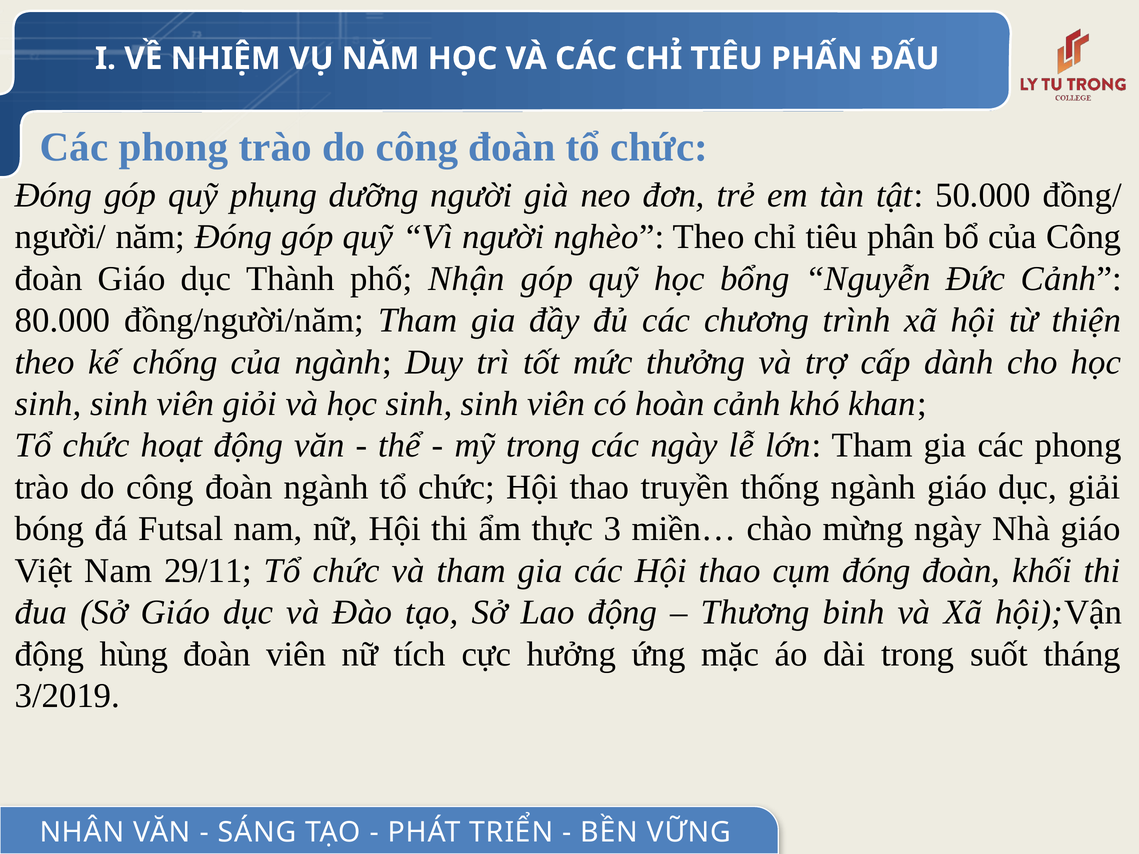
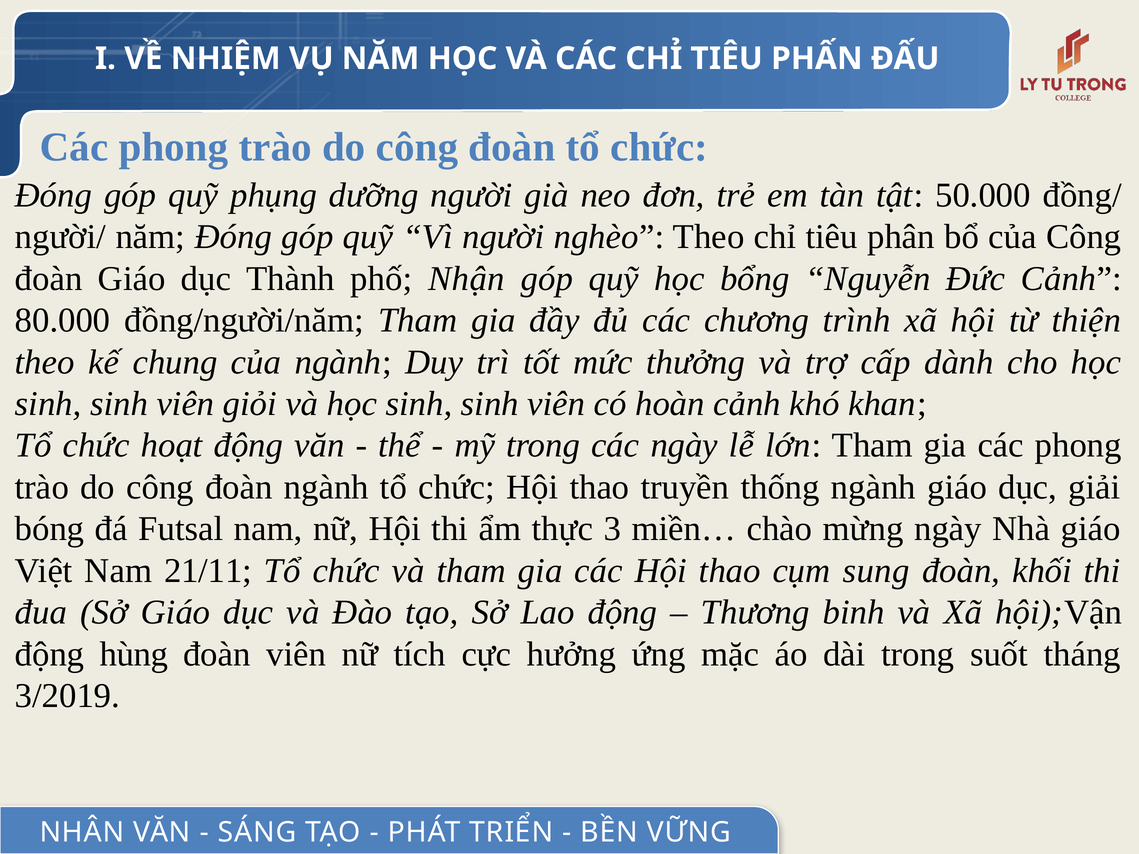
chống: chống -> chung (175, 362)
29/11: 29/11 -> 21/11 (208, 571)
cụm đóng: đóng -> sung (876, 571)
